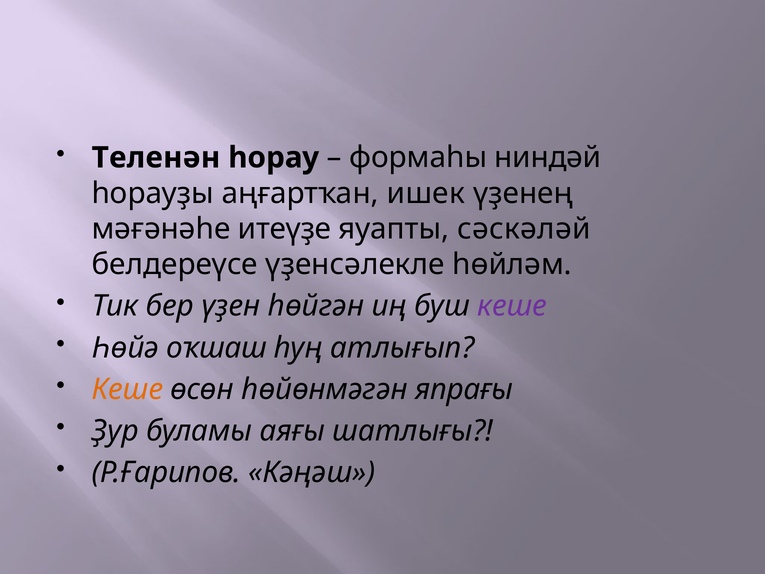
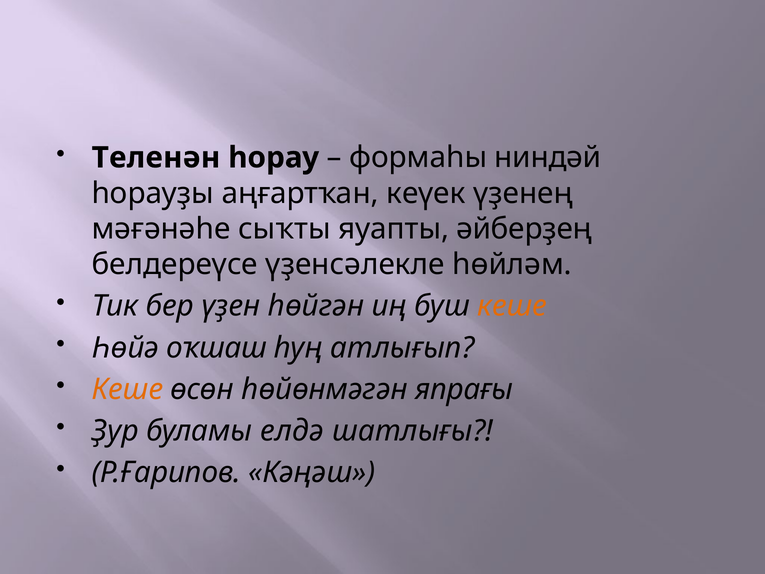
ишек: ишек -> кеүек (426, 193)
итеүҙе: итеүҙе -> сыҡты (284, 229)
сәскәләй: сәскәләй -> әйберҙең (524, 229)
кеше colour: purple -> orange (512, 306)
аяғы: аяғы -> елдә (292, 431)
